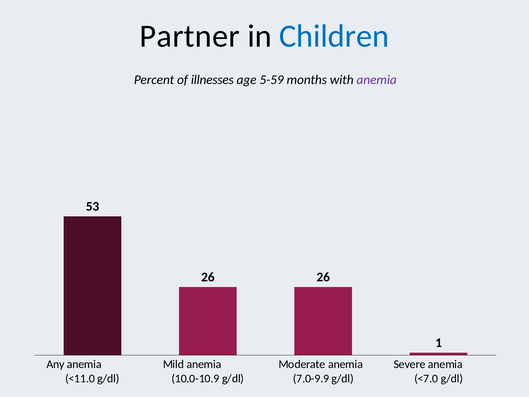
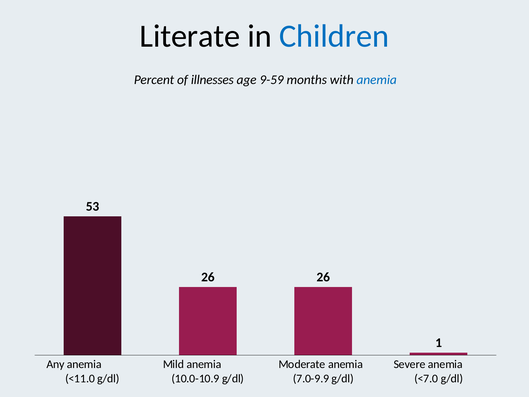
Partner: Partner -> Literate (190, 36)
5-59: 5-59 -> 9-59 (272, 80)
anemia colour: purple -> blue (377, 80)
